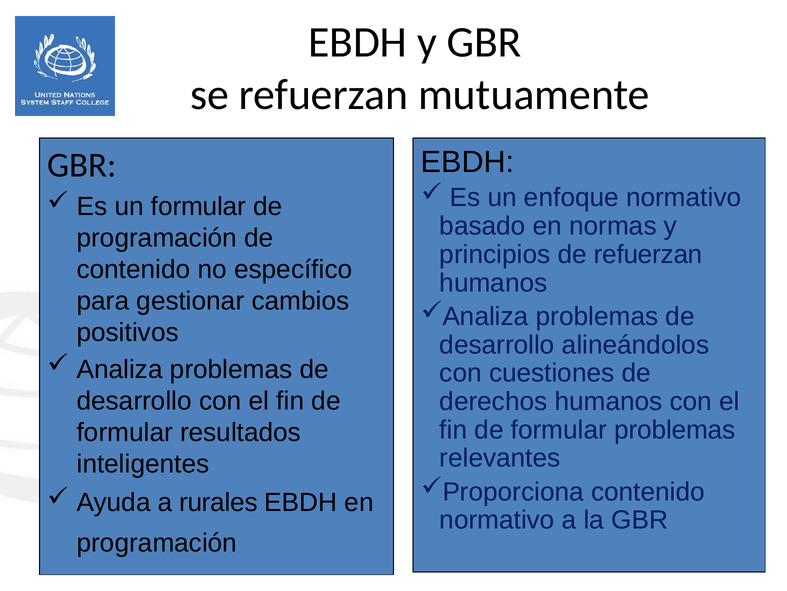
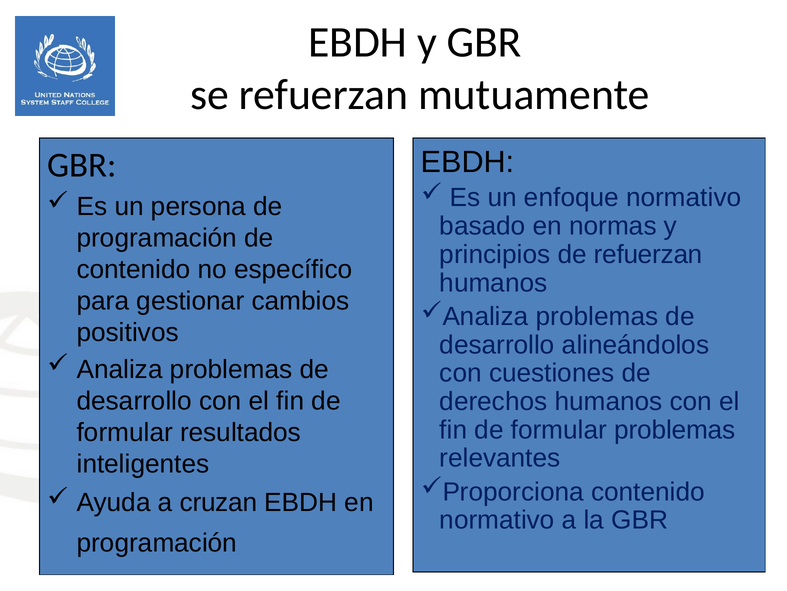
un formular: formular -> persona (198, 206)
rurales: rurales -> cruzan (218, 502)
